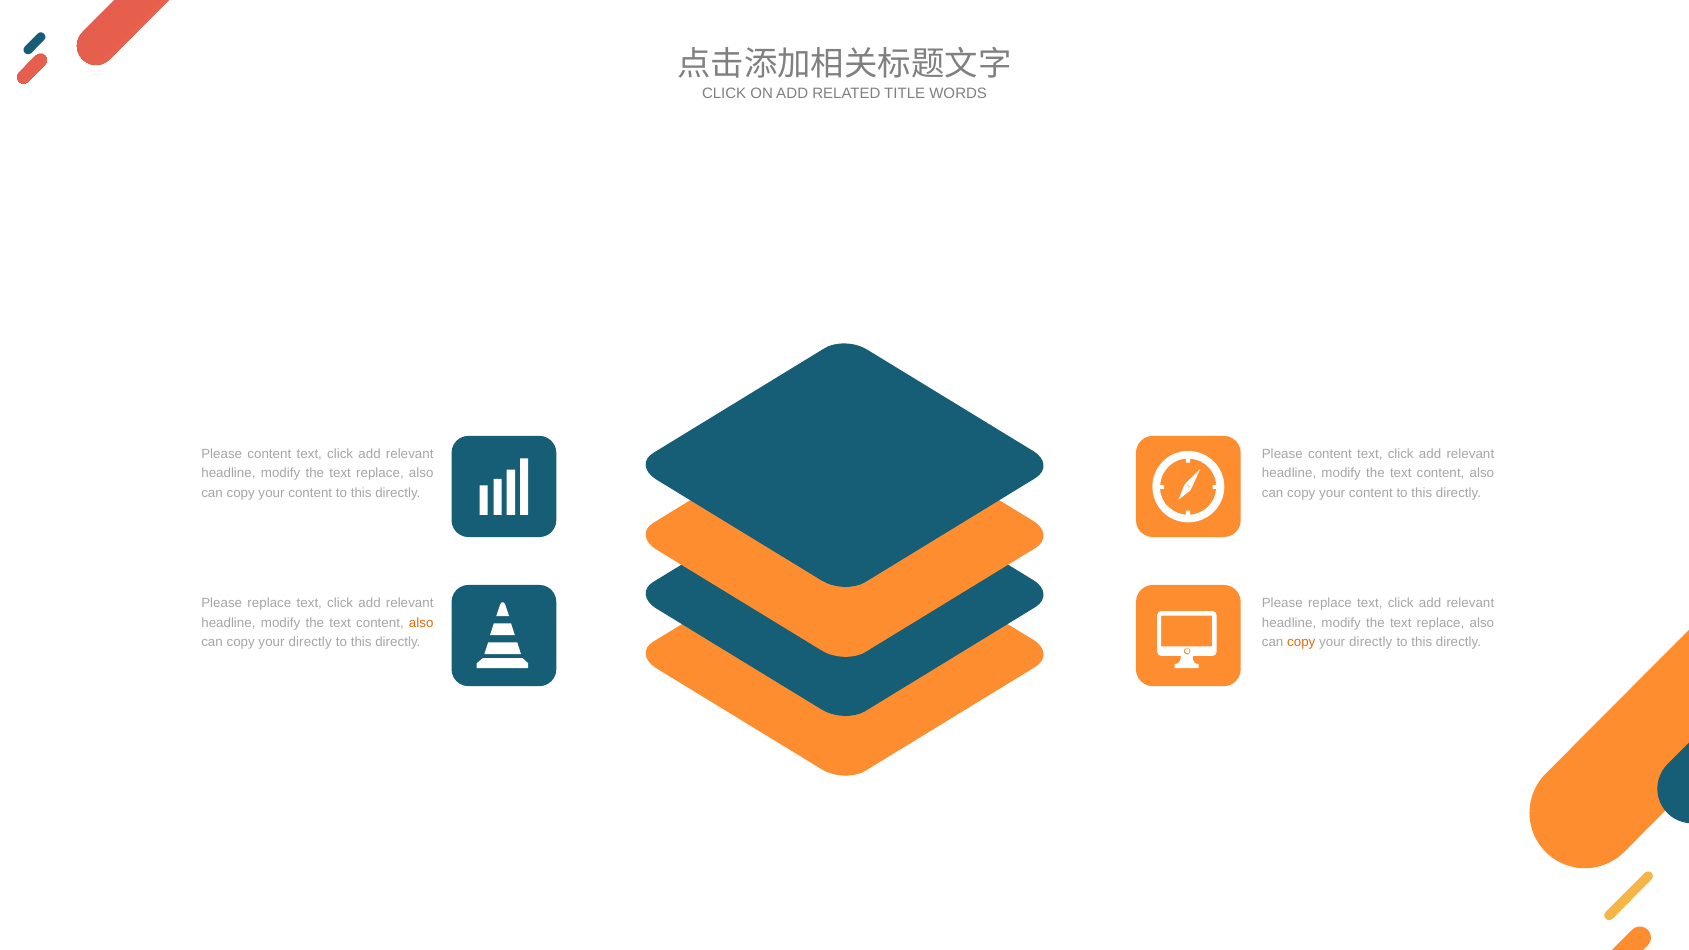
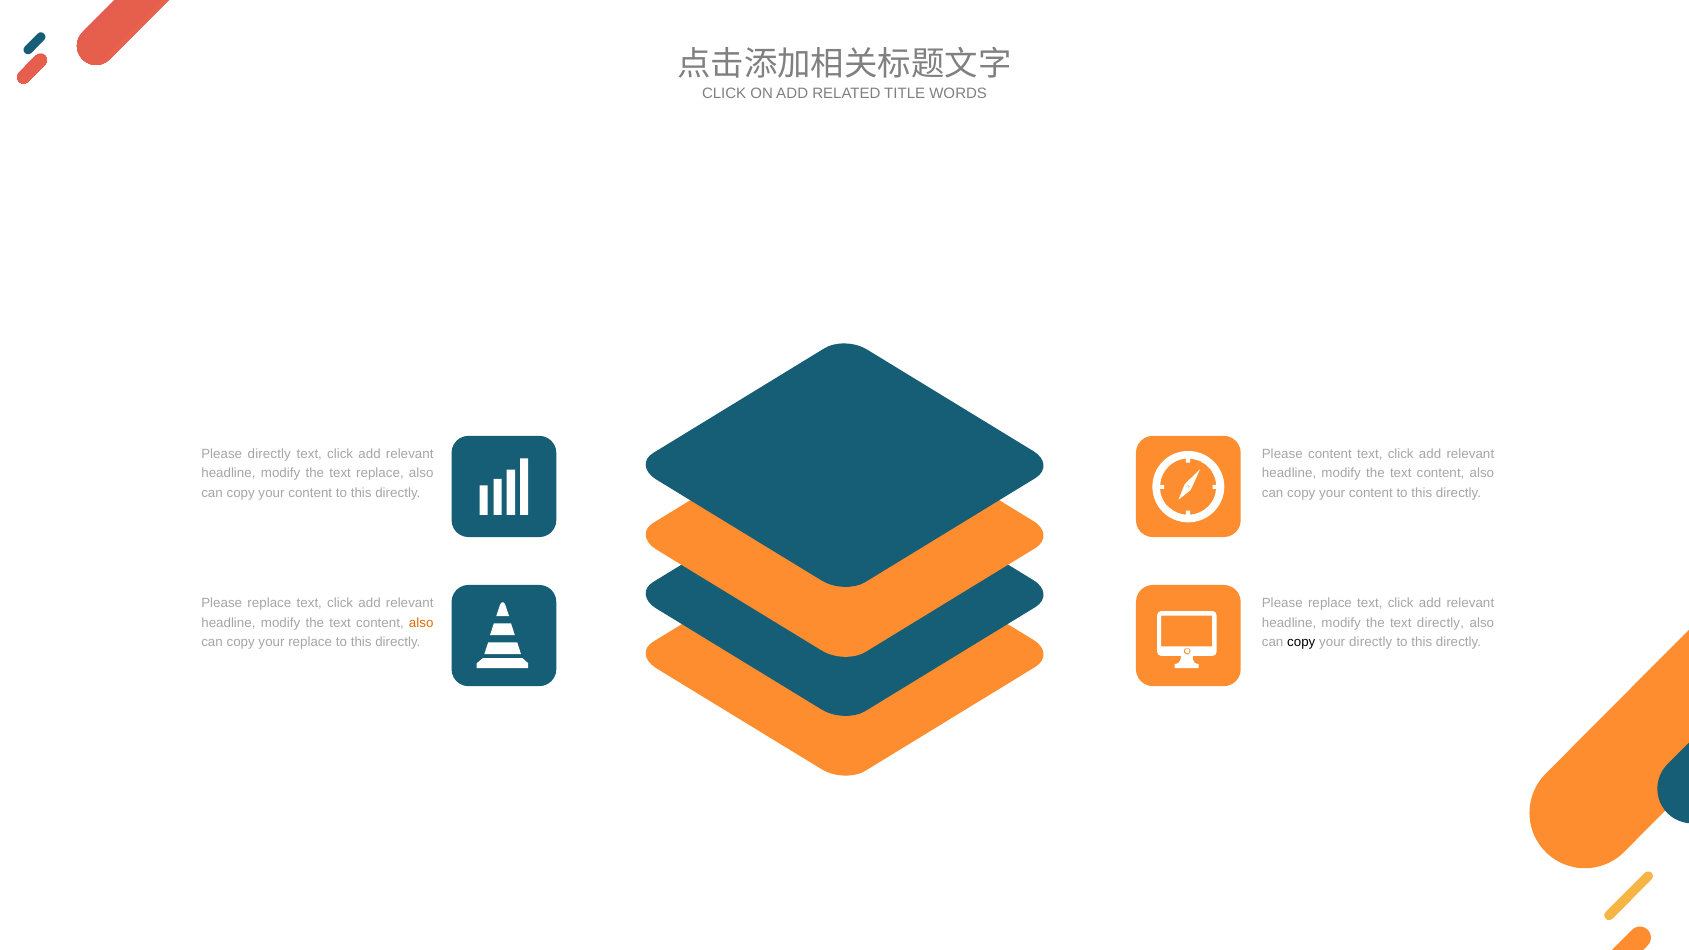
content: content -> directly (269, 454)
replace: replace -> directly (1440, 623)
directly: directly -> replace (310, 642)
copy colour: orange -> black (1301, 642)
